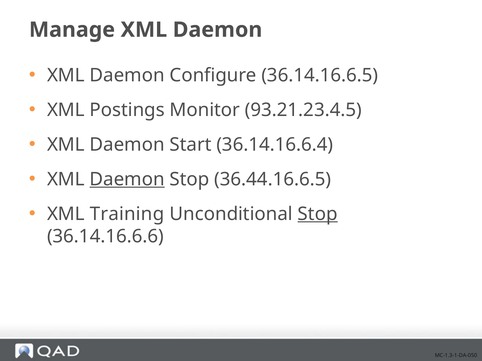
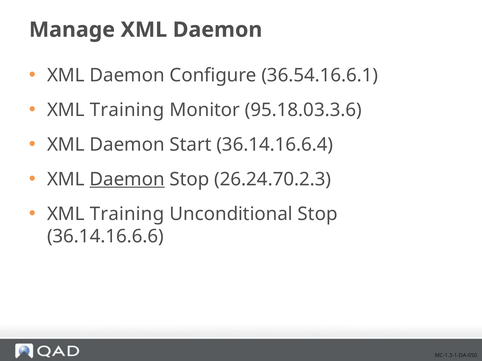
36.14.16.6.5: 36.14.16.6.5 -> 36.54.16.6.1 (320, 75)
Postings: Postings -> Training (127, 110)
93.21.23.4.5: 93.21.23.4.5 -> 95.18.03.3.6 (303, 110)
36.44.16.6.5: 36.44.16.6.5 -> 26.24.70.2.3 (273, 179)
Stop underline: present -> none (318, 214)
